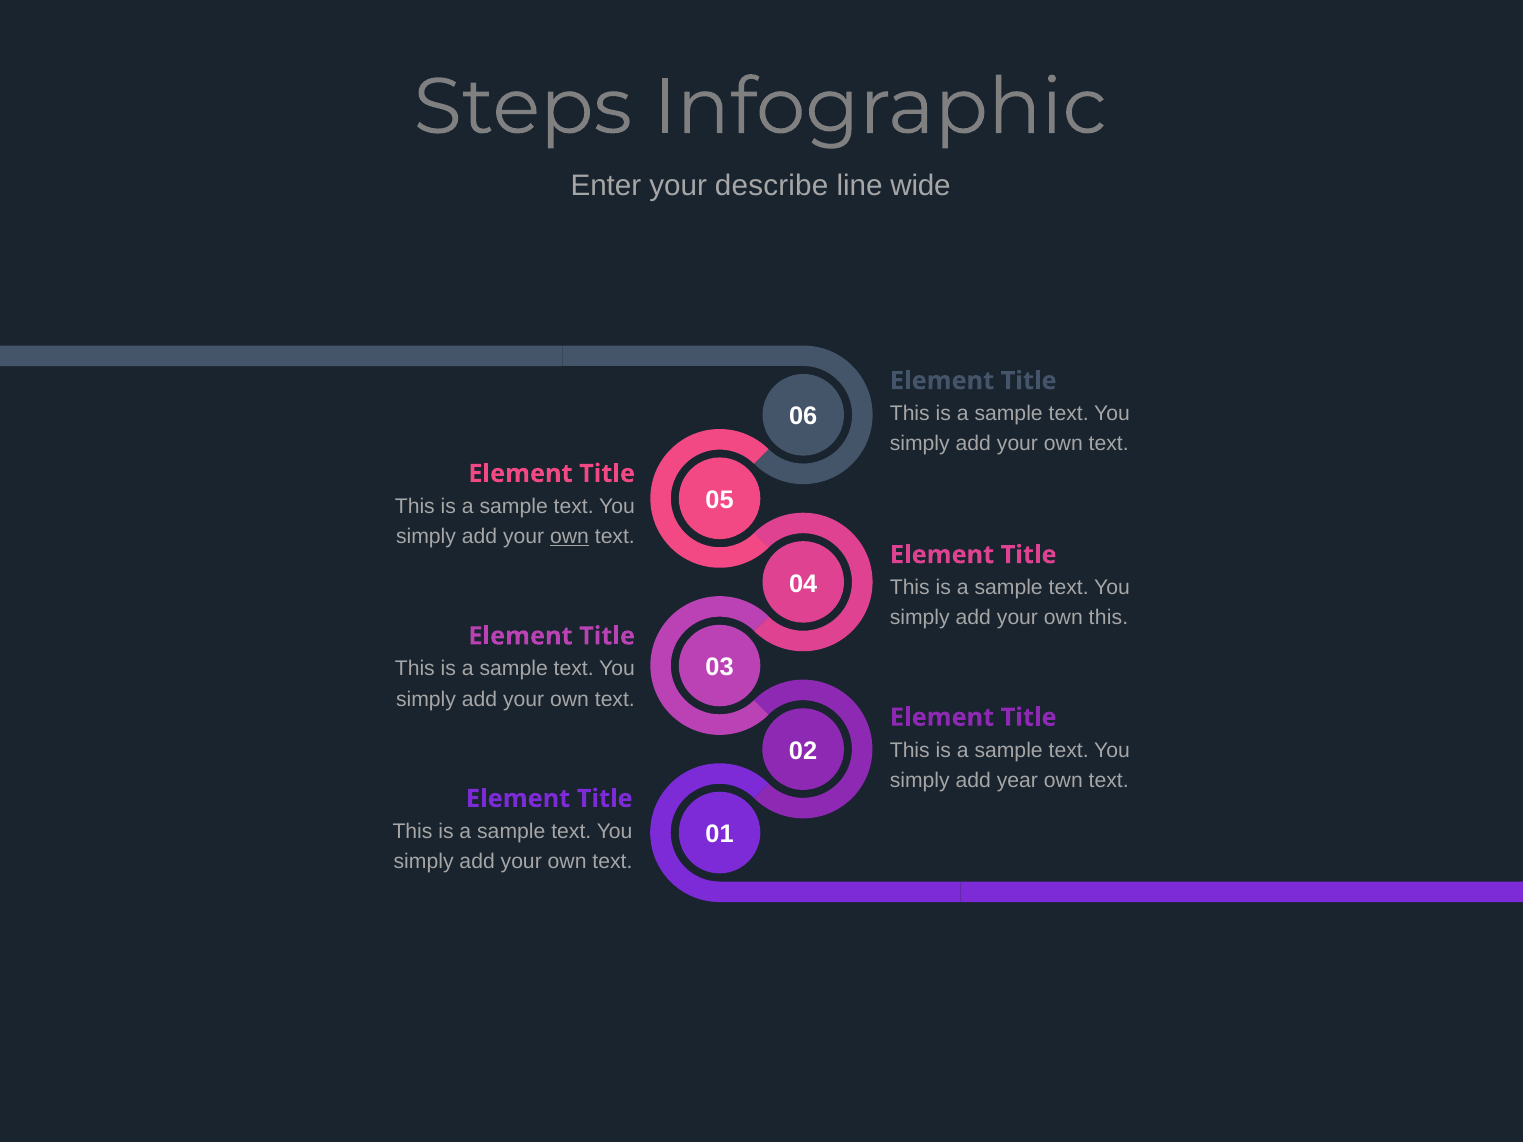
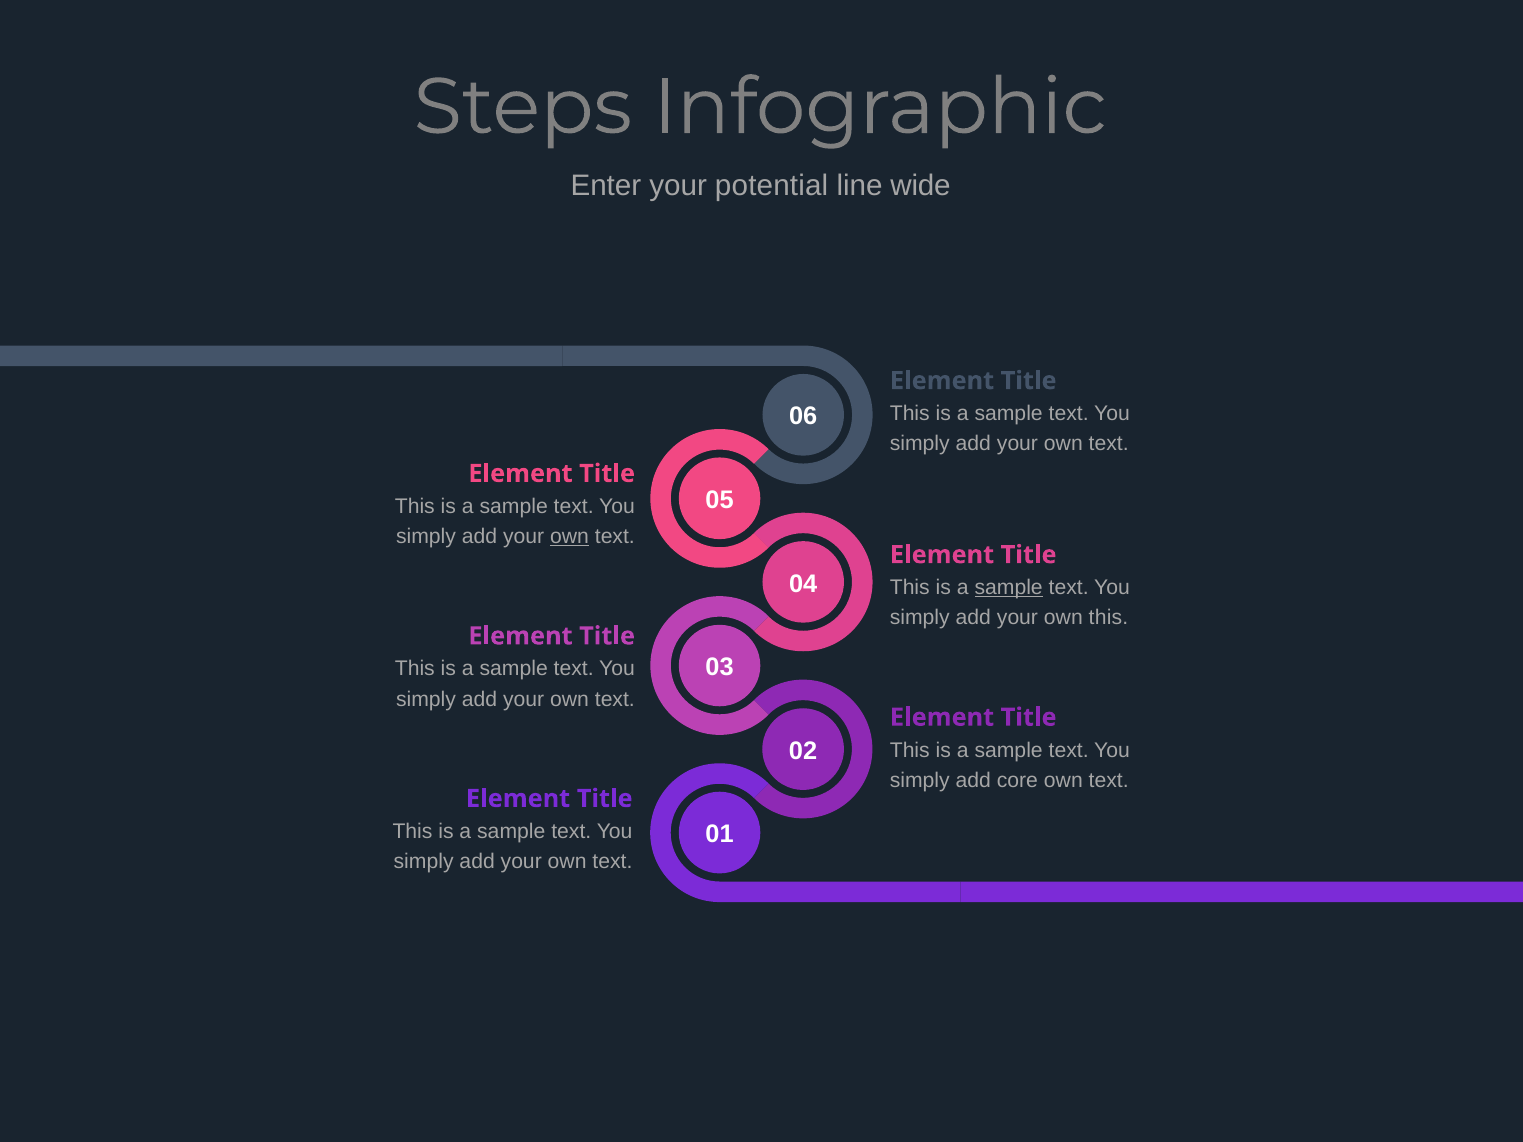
describe: describe -> potential (772, 186)
sample underline: none -> present (1009, 588)
year: year -> core (1017, 781)
